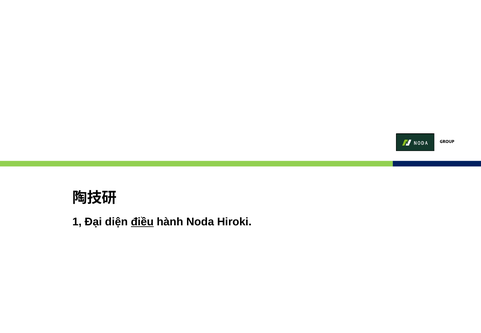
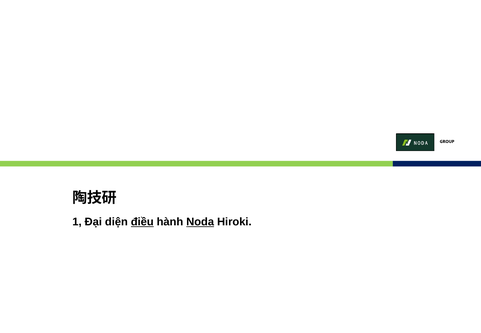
Noda underline: none -> present (200, 222)
